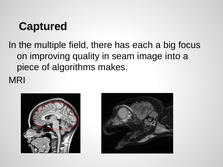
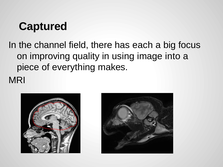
multiple: multiple -> channel (50, 45)
seam: seam -> using (123, 56)
algorithms: algorithms -> everything (74, 67)
